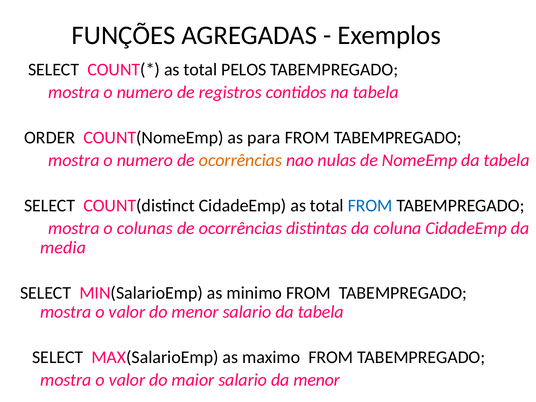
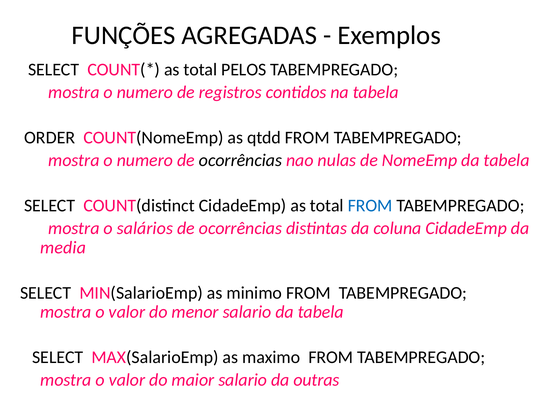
para: para -> qtdd (264, 138)
ocorrências colour: orange -> black (241, 160)
colunas: colunas -> salários (145, 228)
da menor: menor -> outras (317, 380)
